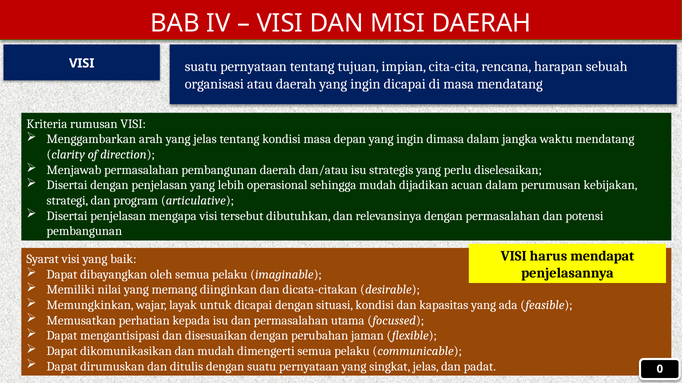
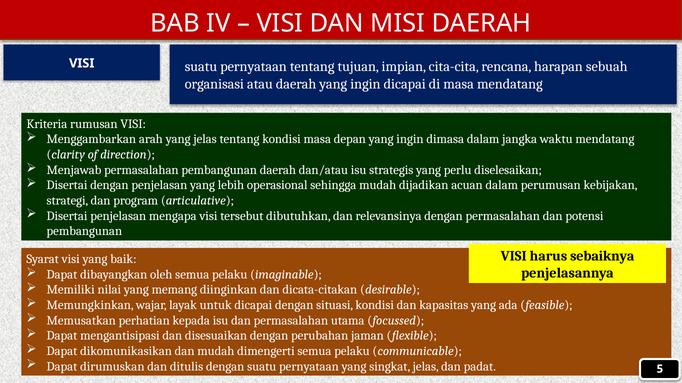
mendapat: mendapat -> sebaiknya (602, 256)
0: 0 -> 5 (660, 370)
